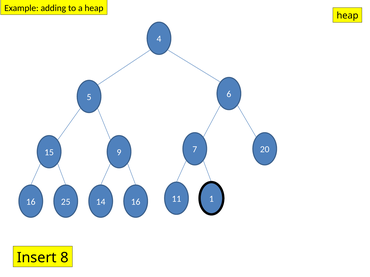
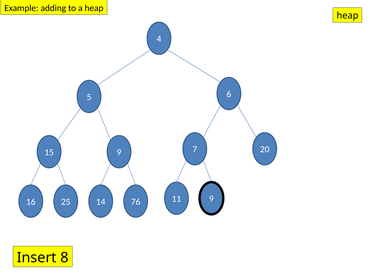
11 1: 1 -> 9 (211, 199)
14 16: 16 -> 76 (136, 202)
